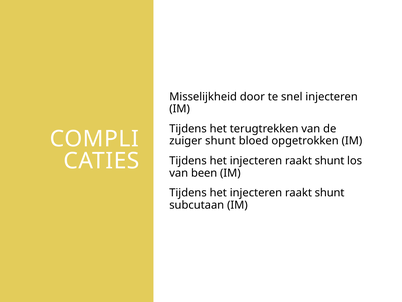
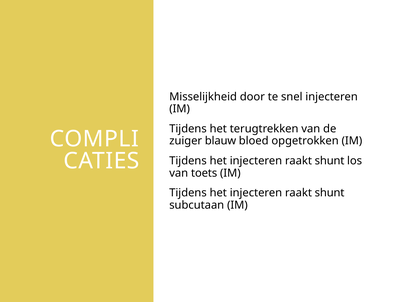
zuiger shunt: shunt -> blauw (221, 141)
been: been -> toets (204, 173)
